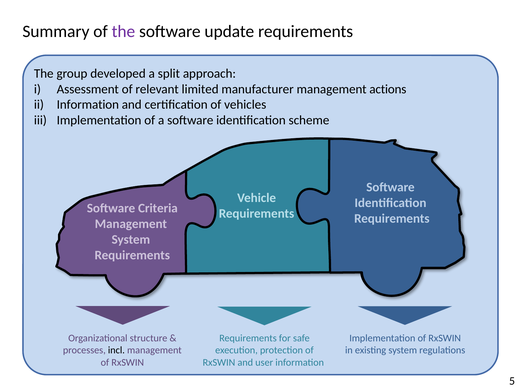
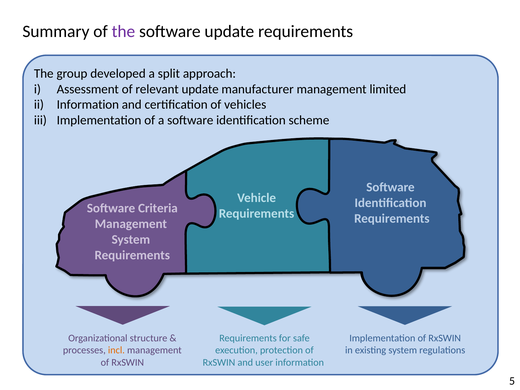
relevant limited: limited -> update (200, 89)
actions: actions -> limited (388, 89)
incl colour: black -> orange (116, 350)
